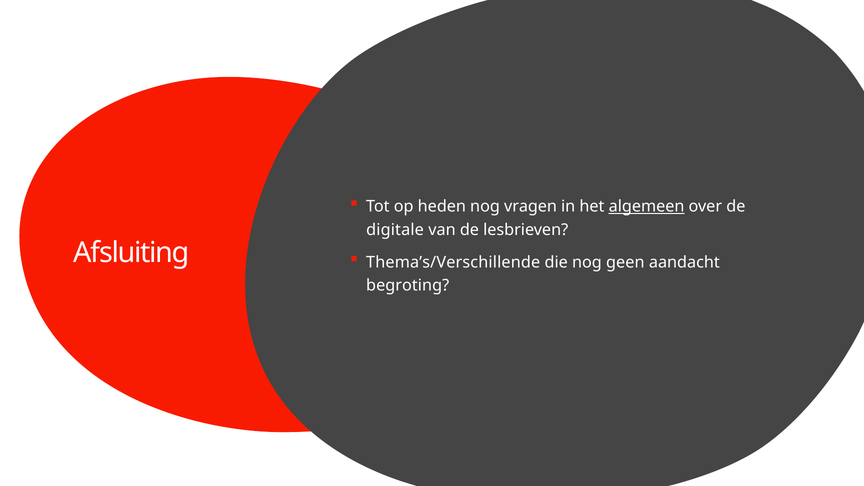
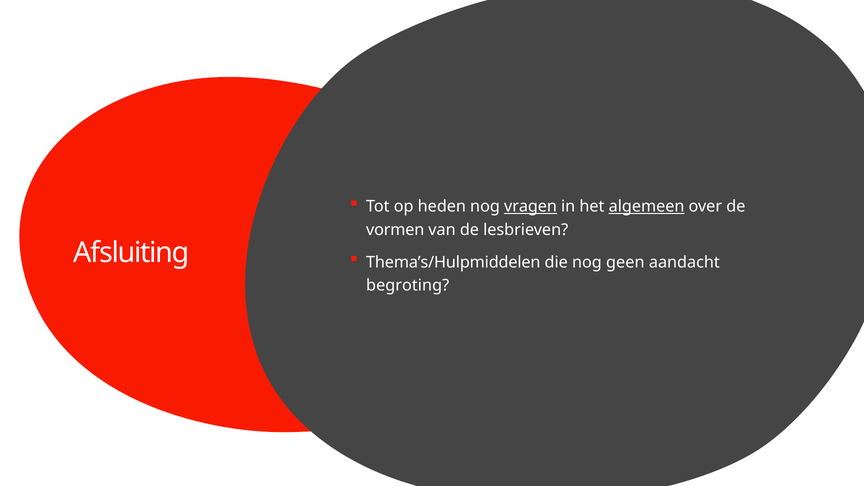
vragen underline: none -> present (531, 207)
digitale: digitale -> vormen (395, 230)
Thema’s/Verschillende: Thema’s/Verschillende -> Thema’s/Hulpmiddelen (453, 262)
